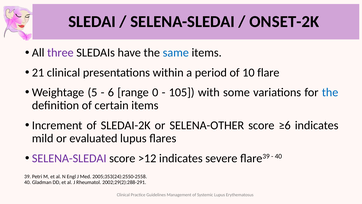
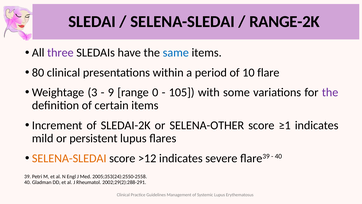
ONSET-2K: ONSET-2K -> RANGE-2K (284, 22)
21: 21 -> 80 (38, 72)
5: 5 -> 3 (92, 92)
6: 6 -> 9 (111, 92)
the colour: blue -> purple (330, 92)
≥6: ≥6 -> ≥1 (285, 125)
evaluated: evaluated -> persistent (93, 138)
SELENA-SLEDAI colour: purple -> orange (69, 158)
